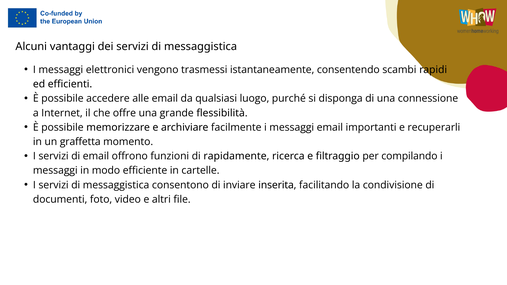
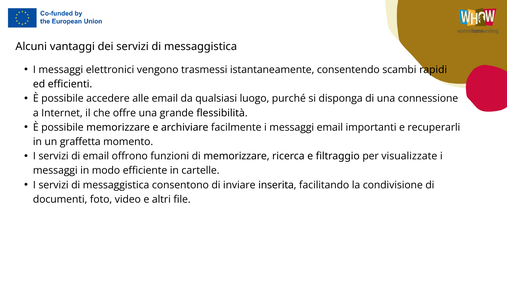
di rapidamente: rapidamente -> memorizzare (237, 156)
compilando: compilando -> visualizzate (409, 156)
